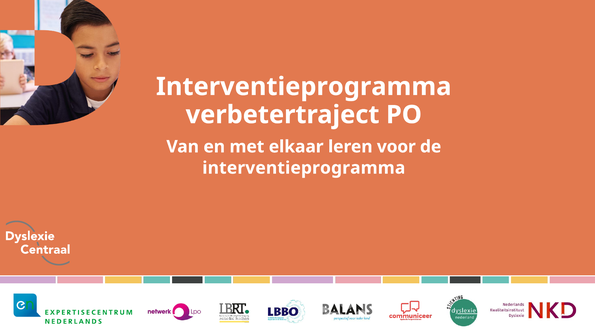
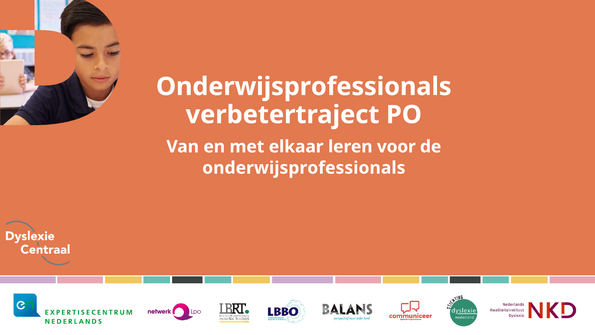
Interventieprogramma: Interventieprogramma -> Onderwijsprofessionals (304, 87)
interventieprogramma: interventieprogramma -> onderwijsprofessionals (304, 168)
